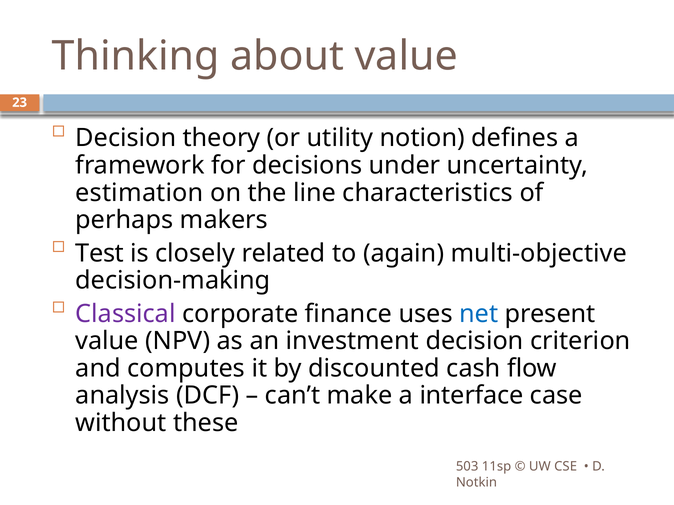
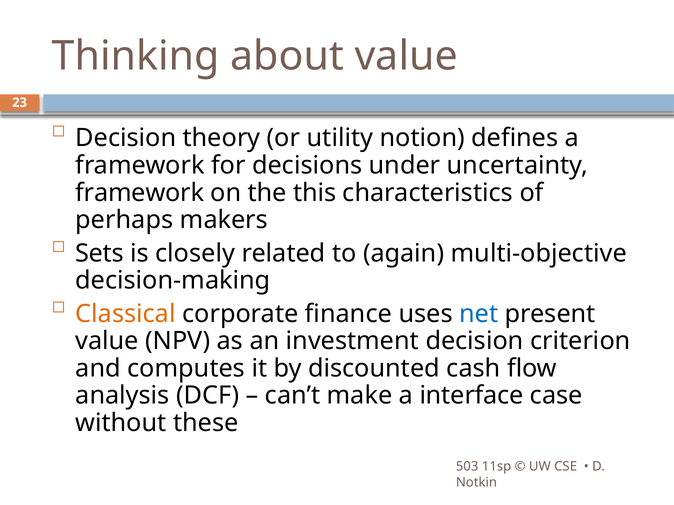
estimation: estimation -> framework (140, 193)
line: line -> this (315, 193)
Test: Test -> Sets (100, 253)
Classical colour: purple -> orange (126, 314)
